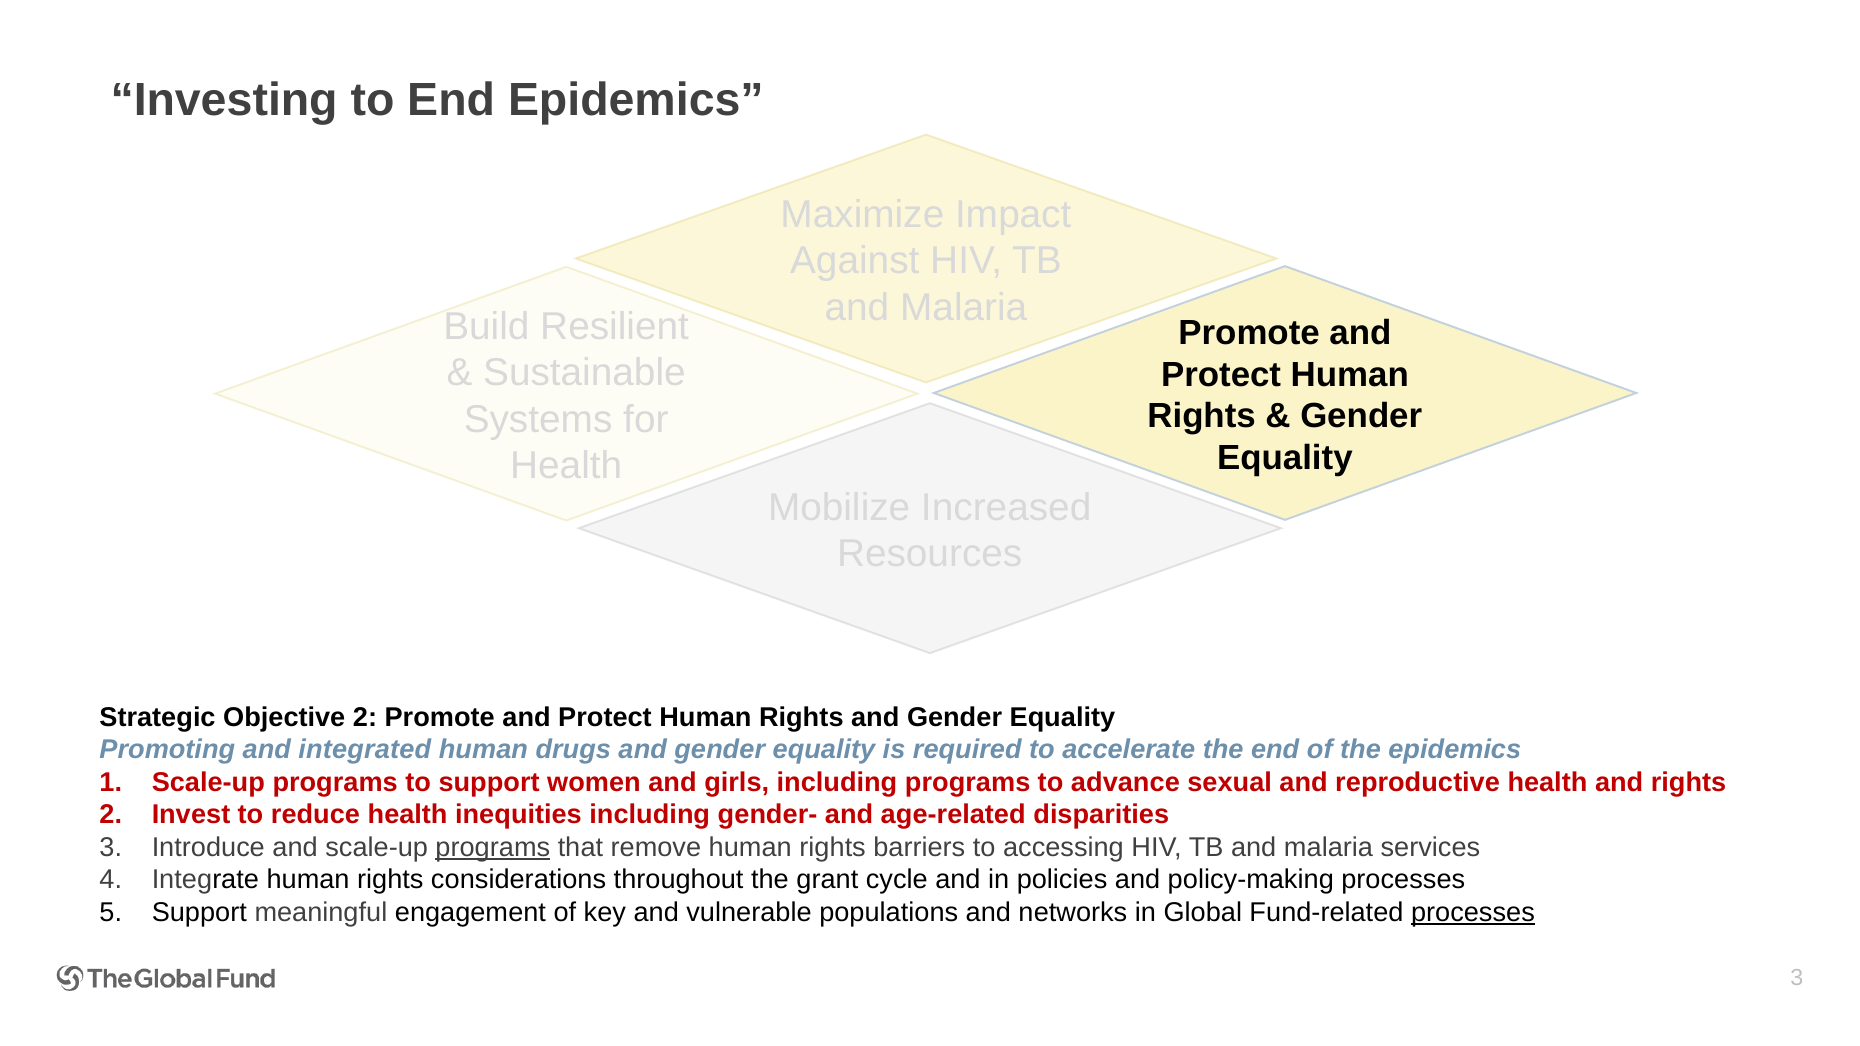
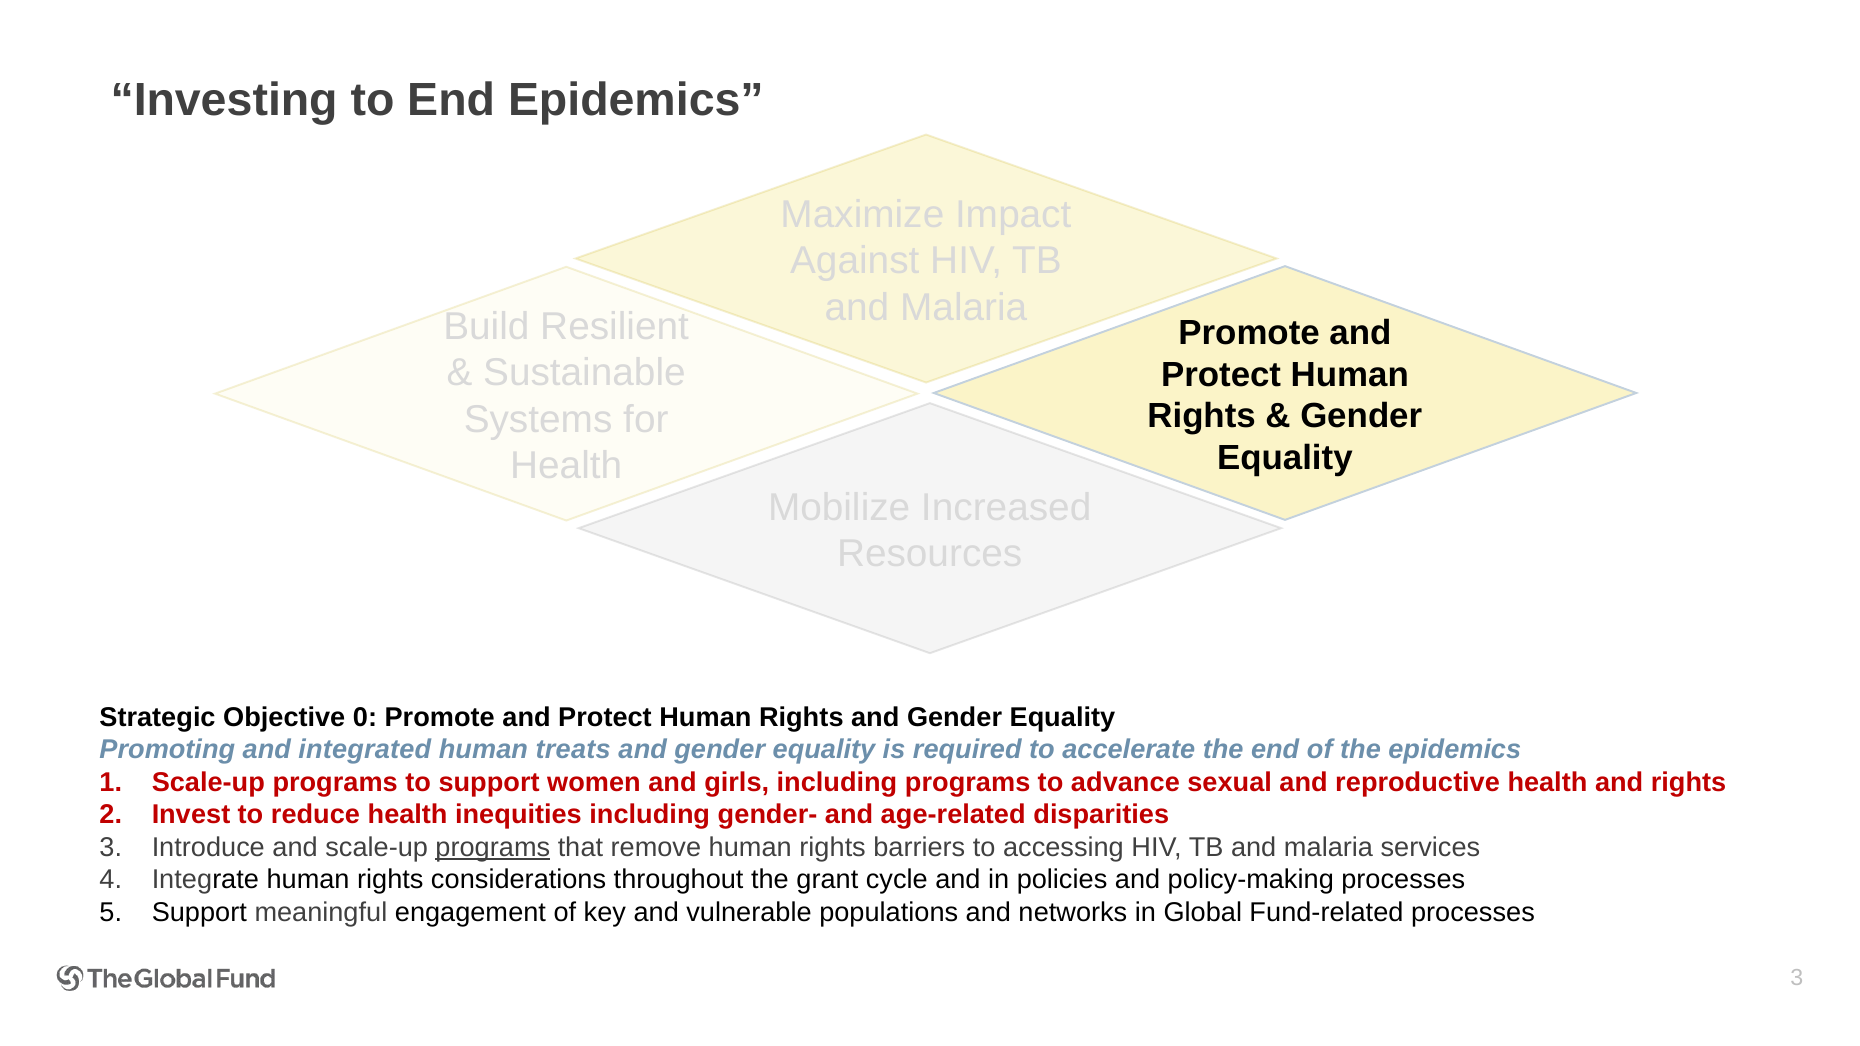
Objective 2: 2 -> 0 (365, 717)
drugs: drugs -> treats (573, 750)
processes underline: present -> none (1473, 913)
